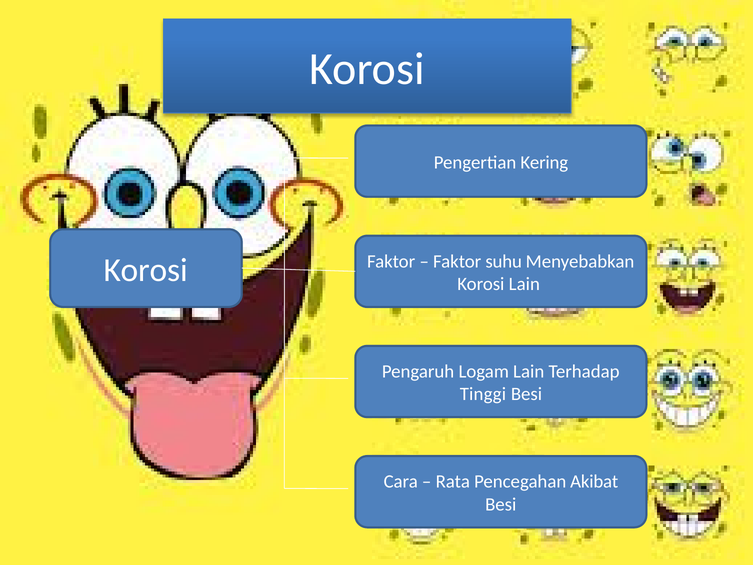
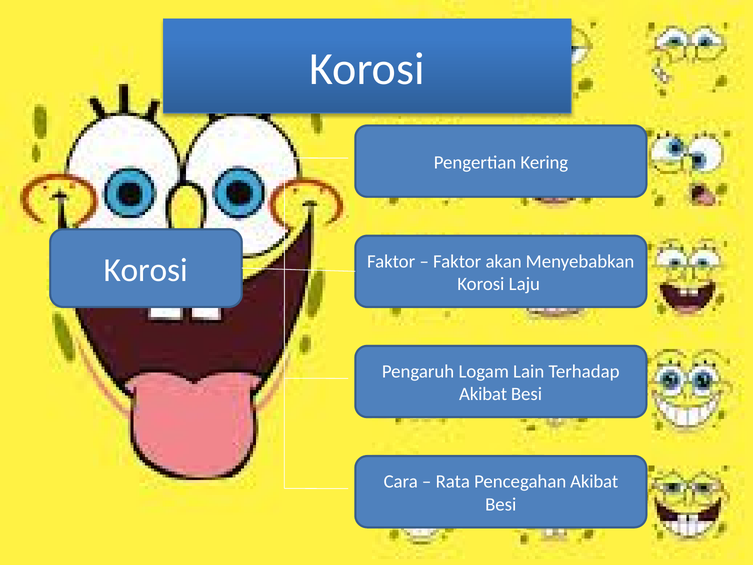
suhu: suhu -> akan (504, 261)
Korosi Lain: Lain -> Laju (524, 284)
Tinggi: Tinggi -> Akibat (483, 394)
